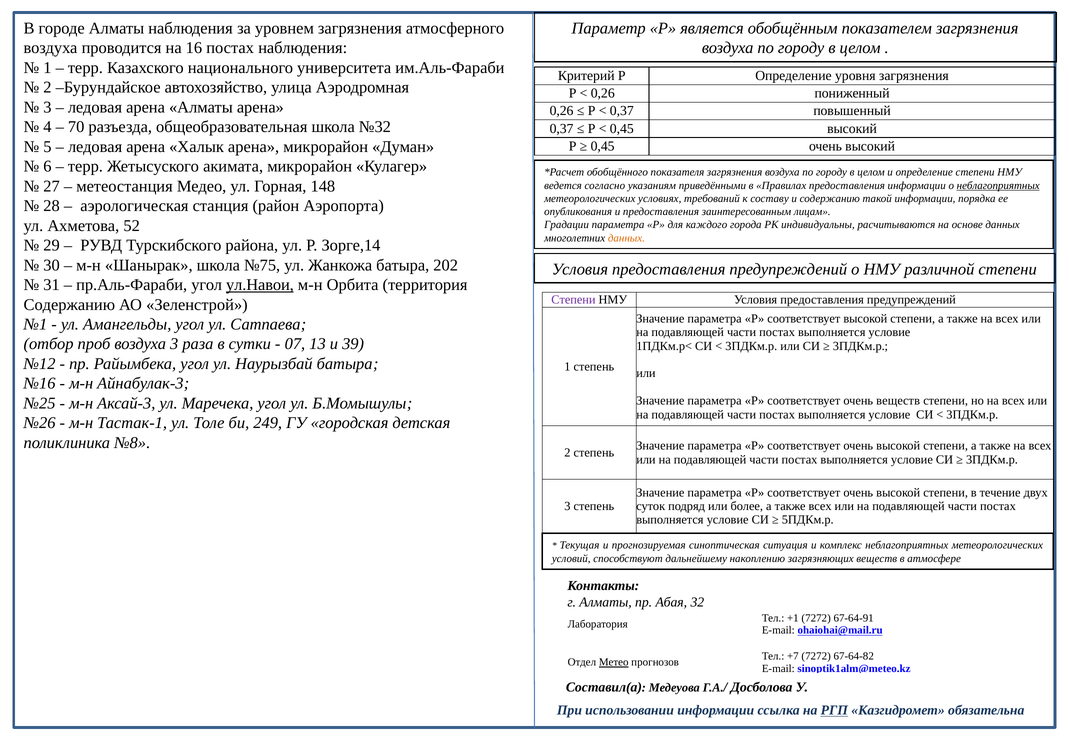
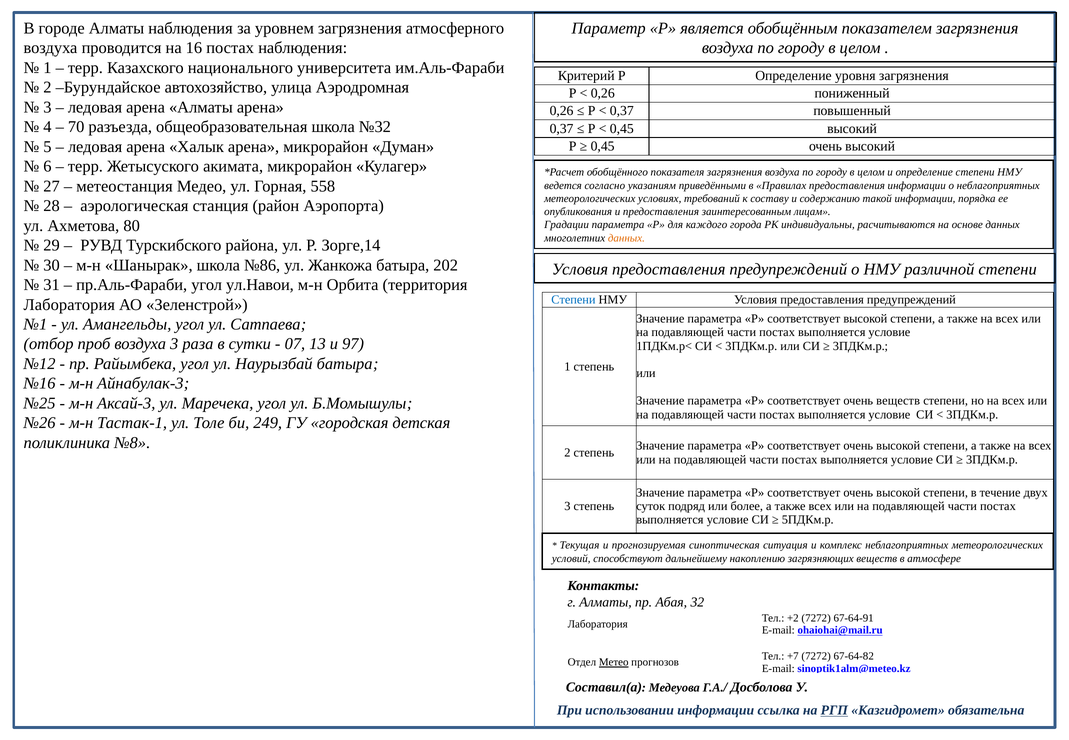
148: 148 -> 558 (323, 186)
неблагоприятных underline: present -> none (998, 185)
52: 52 -> 80 (132, 226)
№75: №75 -> №86 (262, 265)
ул.Навои underline: present -> none (260, 285)
Степени colour: purple -> blue (573, 300)
Содержанию: Содержанию -> Лаборатория (69, 305)
39: 39 -> 97 (353, 344)
+1: +1 -> +2 (793, 618)
